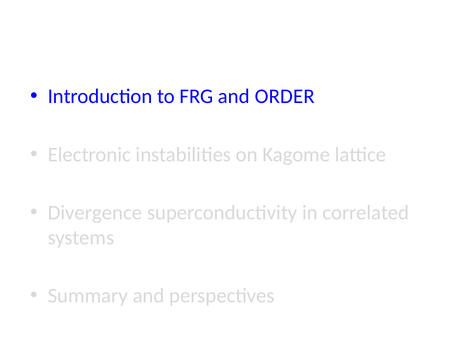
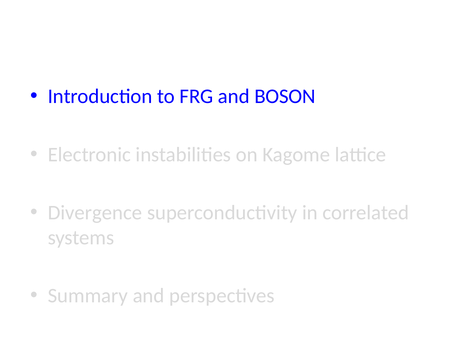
ORDER: ORDER -> BOSON (285, 97)
